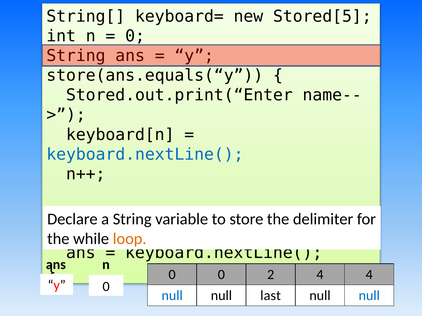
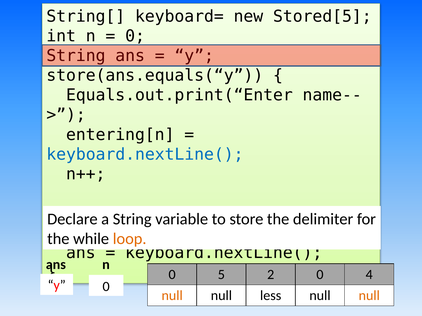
Stored.out.print(“Enter: Stored.out.print(“Enter -> Equals.out.print(“Enter (179, 95)
keyboard[n: keyboard[n -> entering[n (120, 135)
0 0: 0 -> 5 (221, 275)
2 4: 4 -> 0 (320, 275)
null colour: blue -> orange (172, 296)
last: last -> less (271, 296)
null colour: blue -> orange (369, 296)
